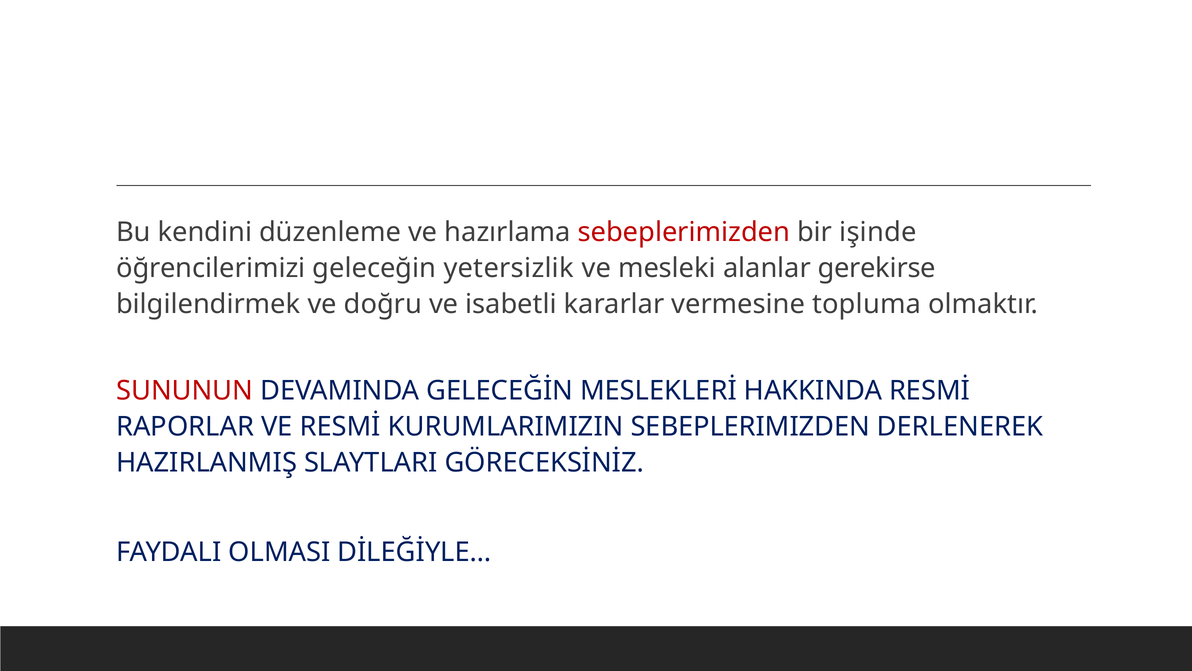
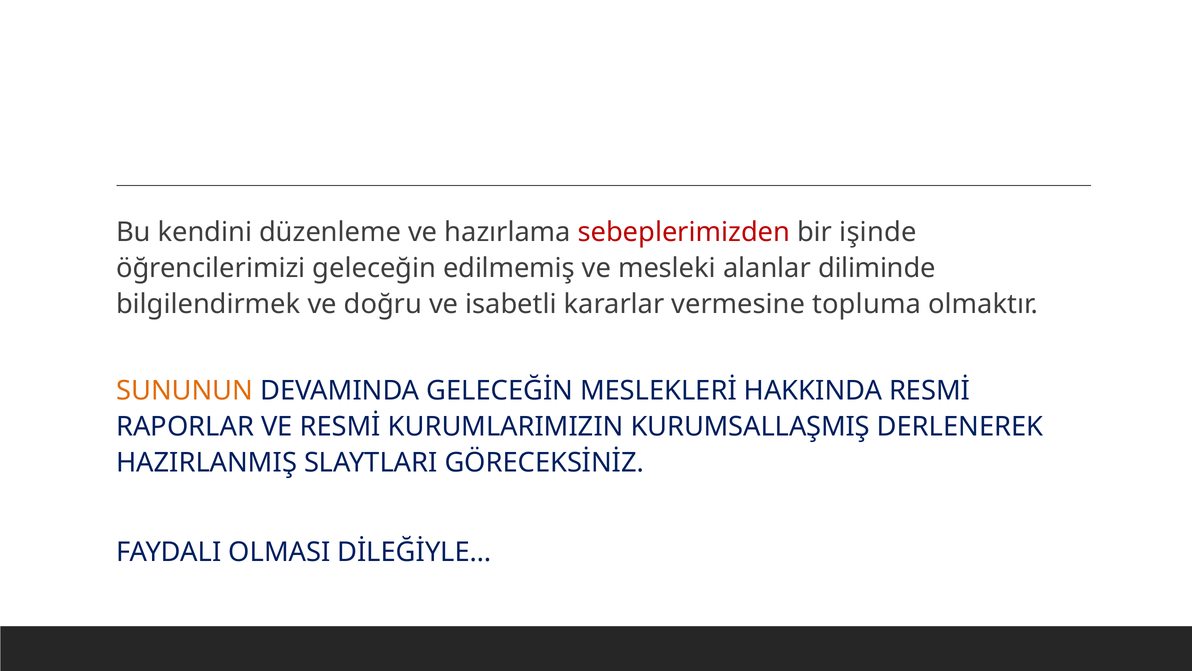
yetersizlik: yetersizlik -> edilmemiş (509, 268)
gerekirse: gerekirse -> diliminde (877, 268)
SUNUNUN colour: red -> orange (185, 390)
KURUMLARIMIZIN SEBEPLERIMIZDEN: SEBEPLERIMIZDEN -> KURUMSALLAŞMIŞ (750, 426)
